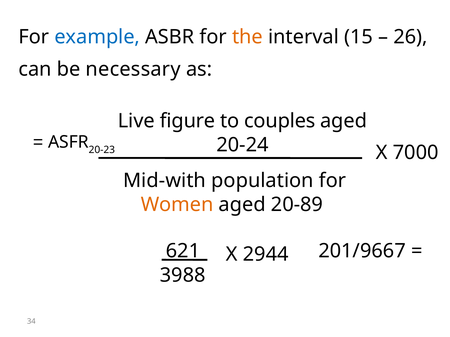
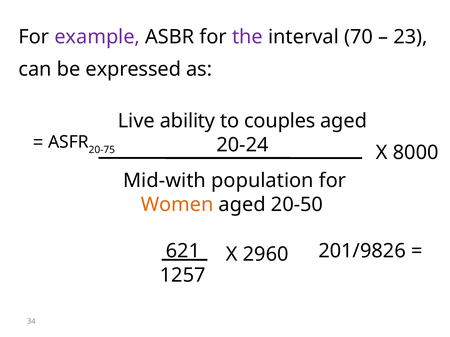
example colour: blue -> purple (97, 37)
the colour: orange -> purple (247, 37)
15: 15 -> 70 (359, 37)
26: 26 -> 23 (411, 37)
necessary: necessary -> expressed (133, 69)
figure: figure -> ability (188, 121)
20-23: 20-23 -> 20-75 (102, 150)
7000: 7000 -> 8000 (416, 153)
20-89: 20-89 -> 20-50 (297, 205)
201/9667: 201/9667 -> 201/9826 (362, 251)
2944: 2944 -> 2960 (266, 255)
3988: 3988 -> 1257 (183, 276)
